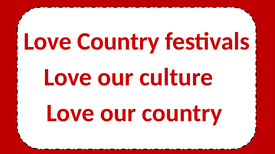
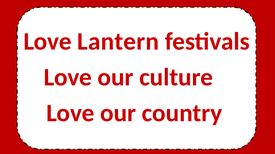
Love Country: Country -> Lantern (118, 42)
